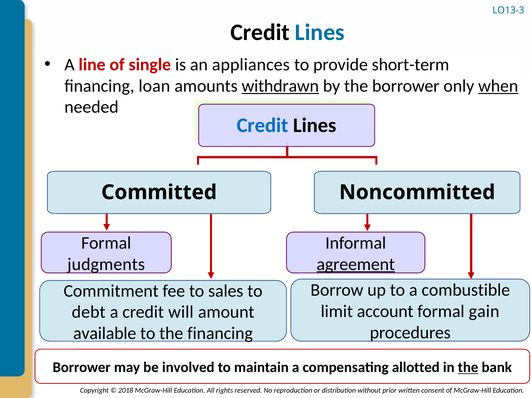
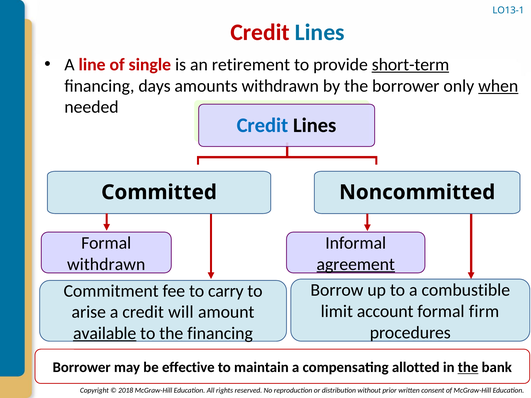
LO13-3: LO13-3 -> LO13-1 (508, 10)
Credit colour: black -> red (260, 33)
appliances: appliances -> retirement (251, 65)
short-term underline: none -> present (411, 65)
loan: loan -> days (155, 86)
withdrawn underline: present -> none (280, 86)
judgments: judgments -> withdrawn (106, 265)
sales: sales -> carry (226, 291)
gain: gain -> firm (484, 312)
debt: debt -> arise (89, 312)
available underline: none -> present (105, 333)
involved: involved -> effective (188, 368)
